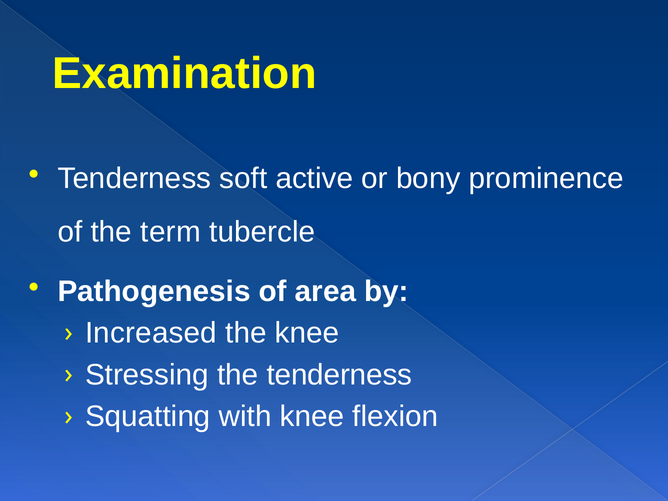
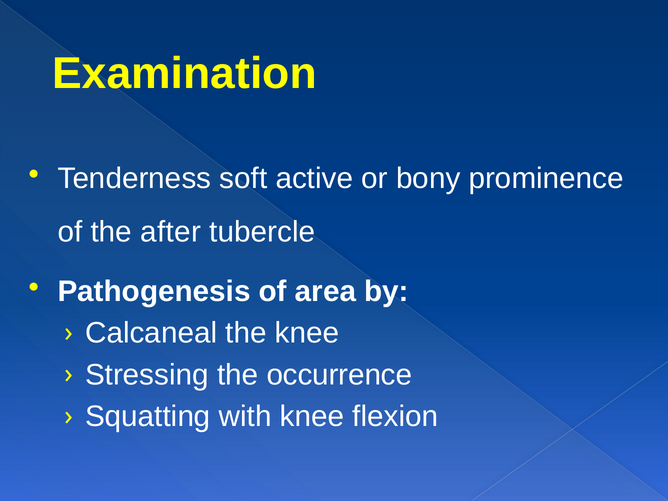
term: term -> after (171, 232)
Increased: Increased -> Calcaneal (151, 333)
the tenderness: tenderness -> occurrence (339, 375)
